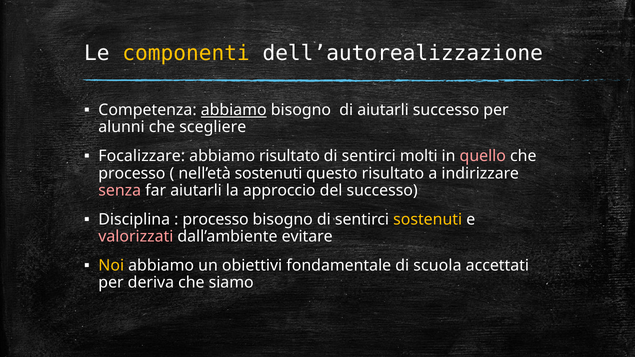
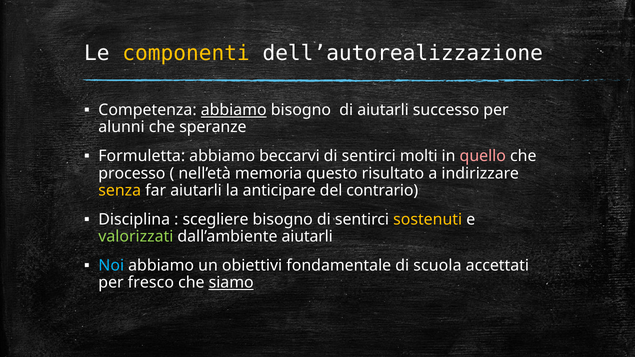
scegliere: scegliere -> speranze (213, 127)
Focalizzare: Focalizzare -> Formuletta (142, 156)
abbiamo risultato: risultato -> beccarvi (289, 156)
nell’età sostenuti: sostenuti -> memoria (268, 173)
senza colour: pink -> yellow (120, 191)
approccio: approccio -> anticipare (279, 191)
del successo: successo -> contrario (382, 191)
processo: processo -> scegliere (216, 220)
valorizzati colour: pink -> light green (136, 237)
dall’ambiente evitare: evitare -> aiutarli (307, 237)
Noi colour: yellow -> light blue (111, 266)
deriva: deriva -> fresco (151, 283)
siamo underline: none -> present (231, 283)
